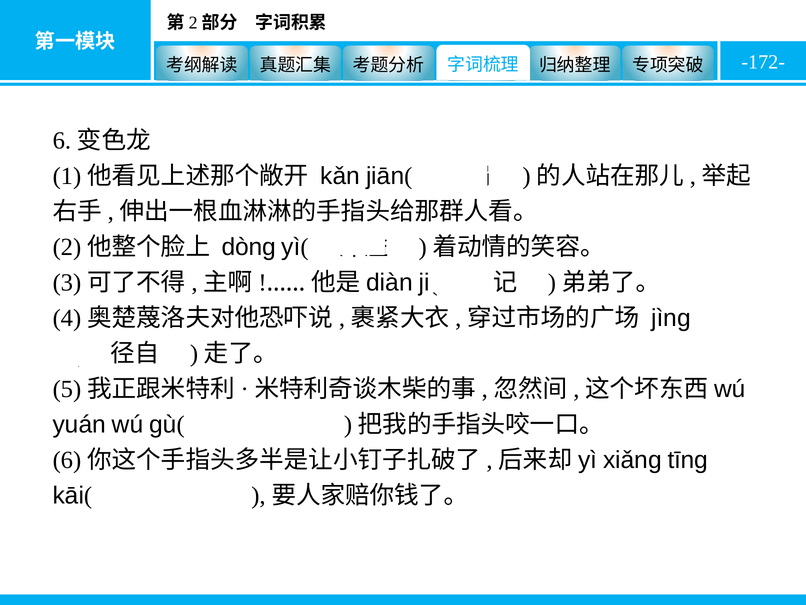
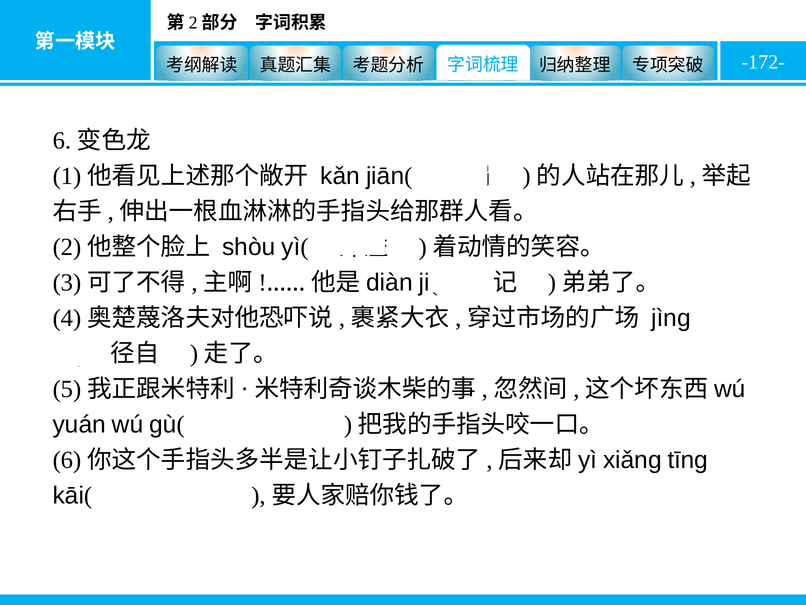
dòng: dòng -> shòu (249, 247)
